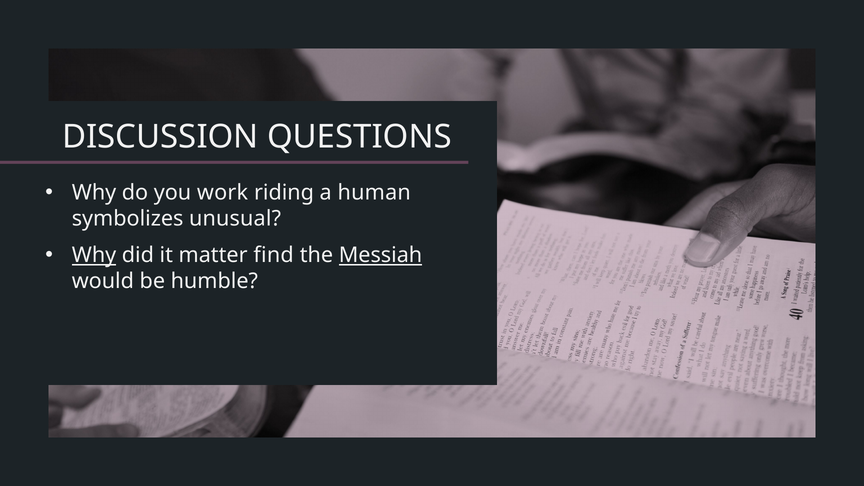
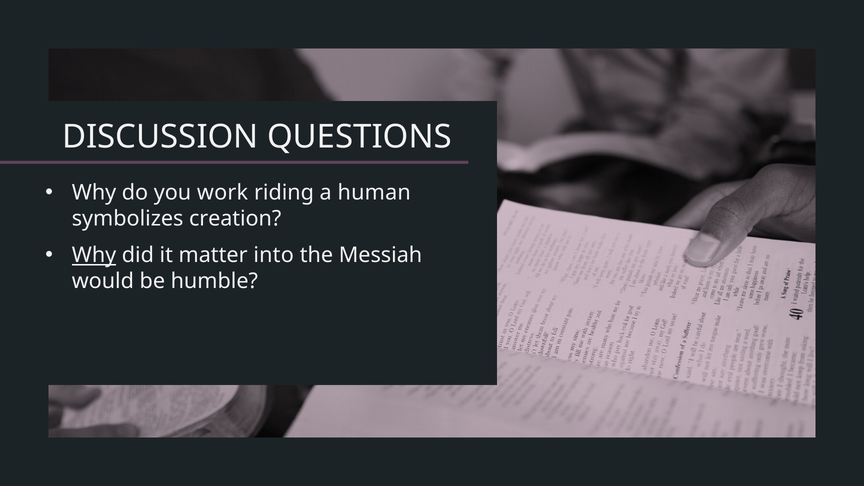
unusual: unusual -> creation (235, 219)
find: find -> into (274, 255)
Messiah underline: present -> none (380, 255)
